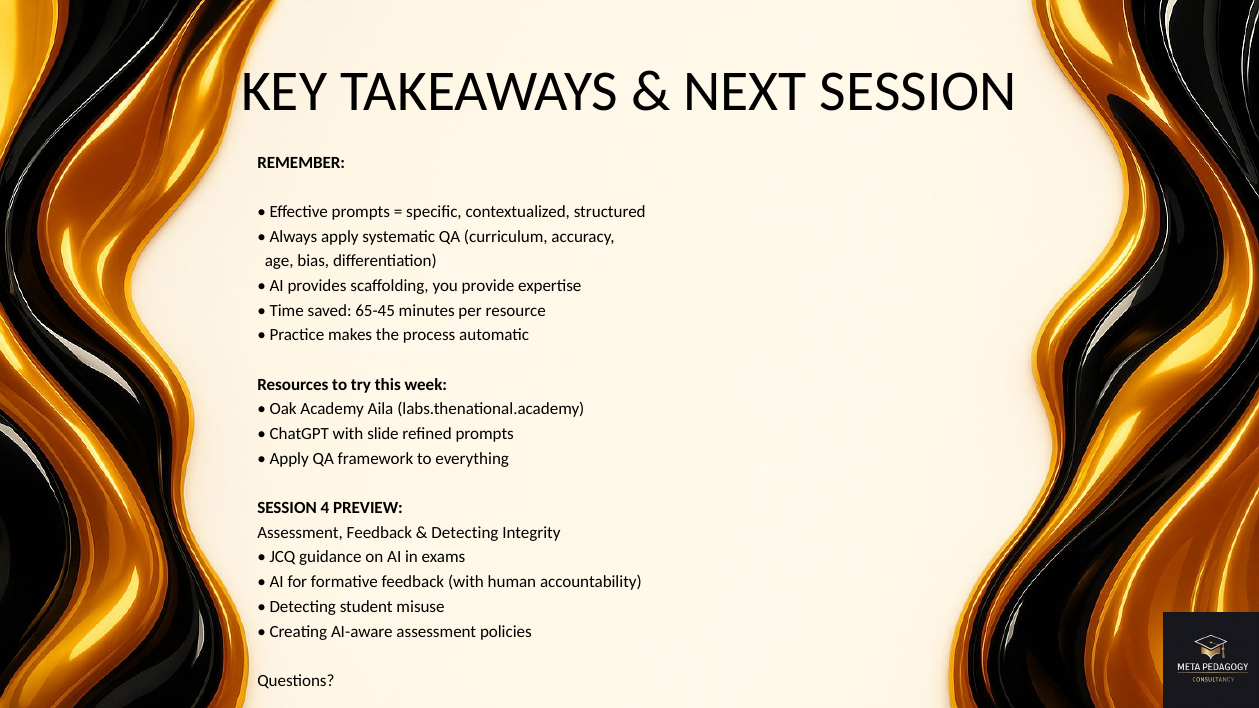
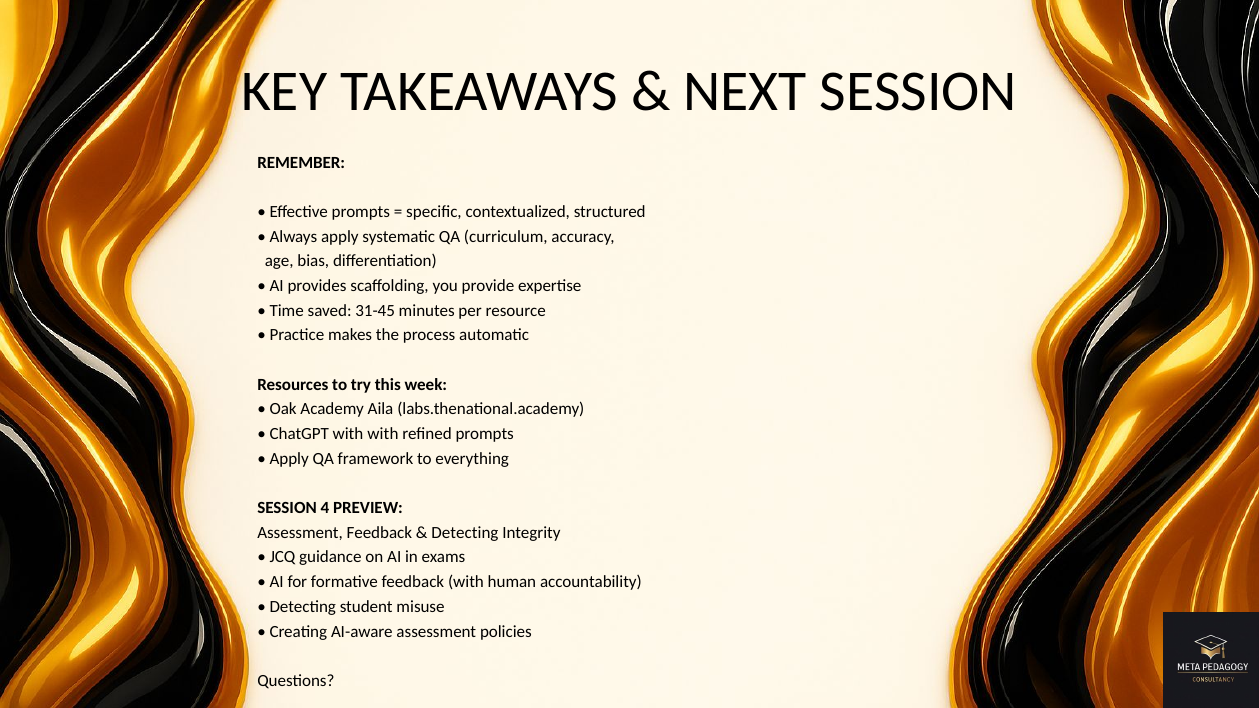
65-45: 65-45 -> 31-45 (375, 311)
with slide: slide -> with (383, 434)
